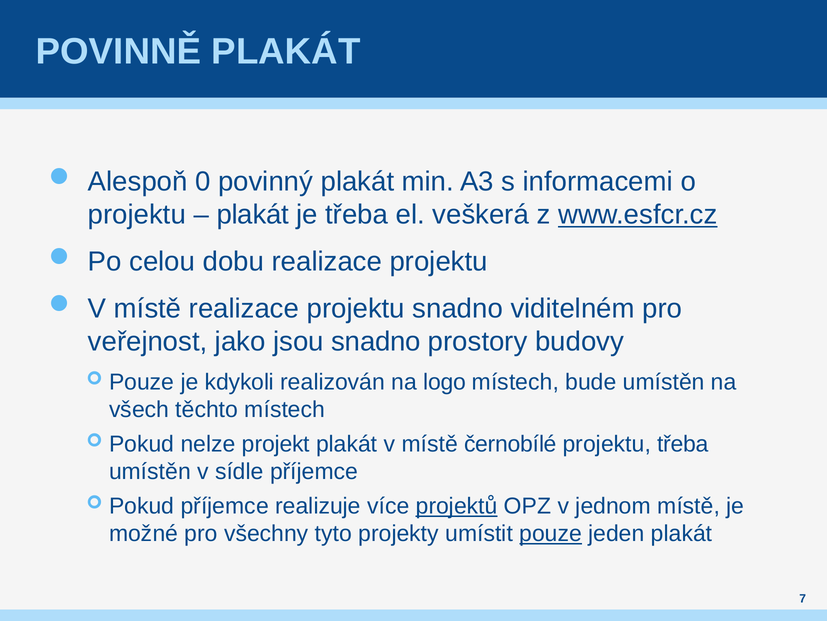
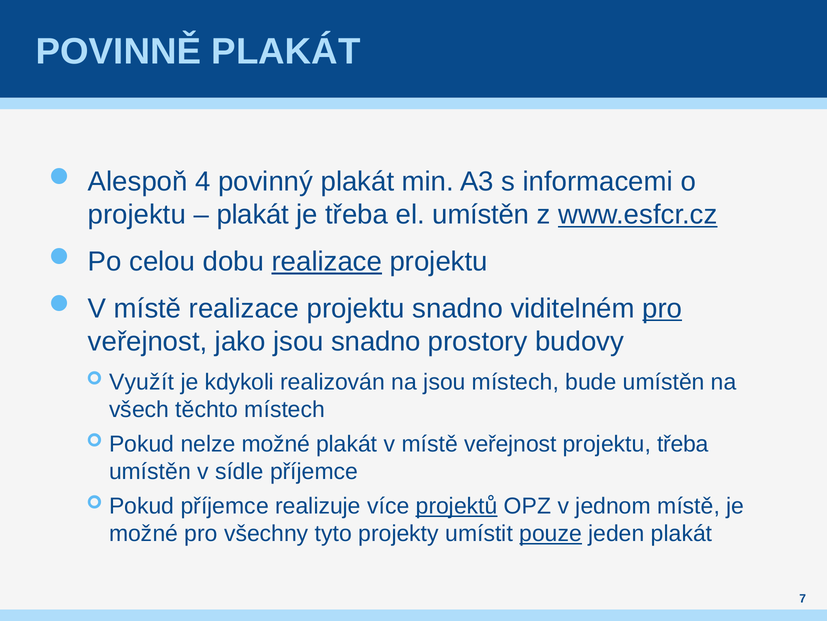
0: 0 -> 4 (203, 181)
el veškerá: veškerá -> umístěn (481, 214)
realizace underline: none -> present (327, 261)
pro underline: none -> present (662, 308)
Pouze: Pouze -> Využít (142, 382)
na logo: logo -> jsou (444, 382)
nelze projekt: projekt -> možné (276, 444)
místě černobílé: černobílé -> veřejnost (510, 444)
